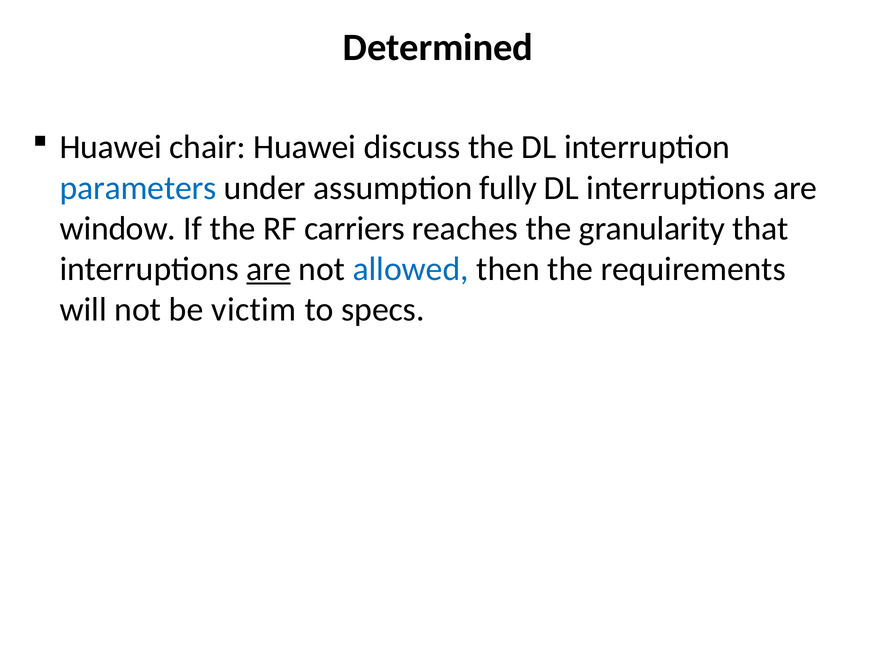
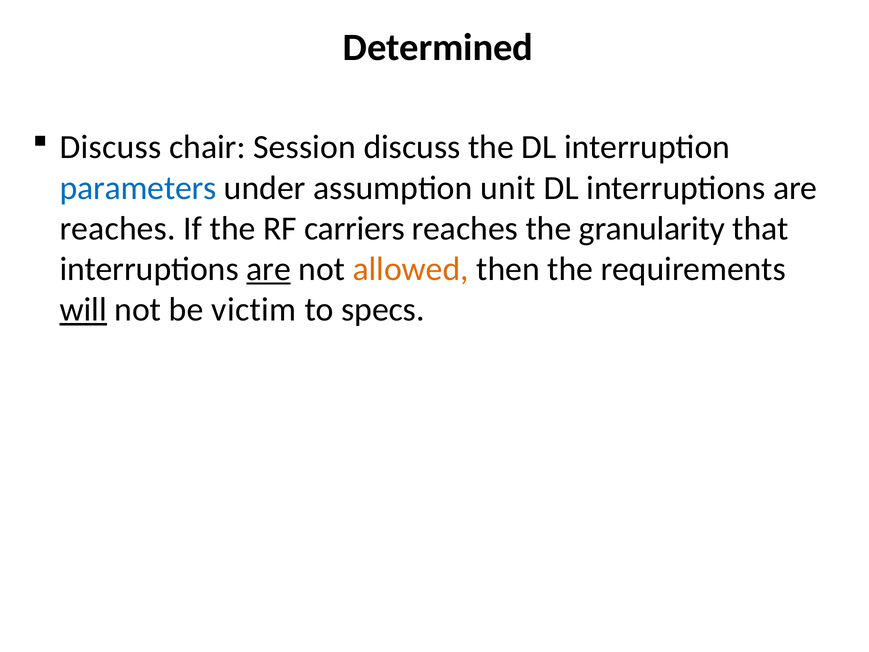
Huawei: Huawei -> Discuss (110, 147)
chair Huawei: Huawei -> Session (305, 147)
fully: fully -> unit (508, 188)
window: window -> reaches (118, 228)
allowed colour: blue -> orange (411, 269)
will underline: none -> present (83, 310)
